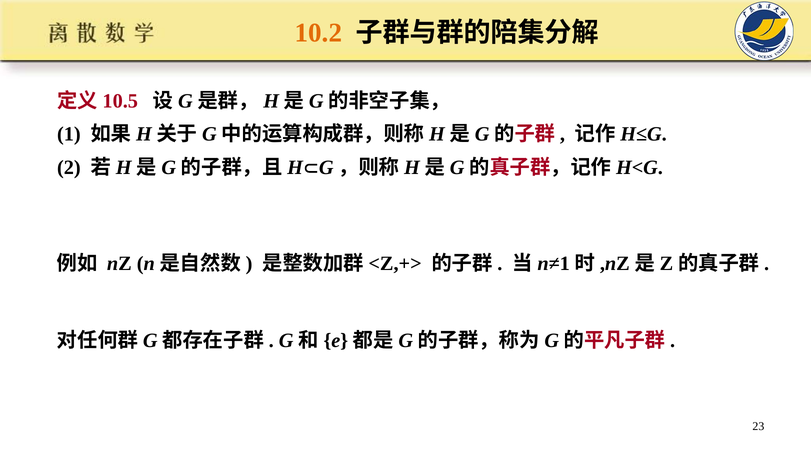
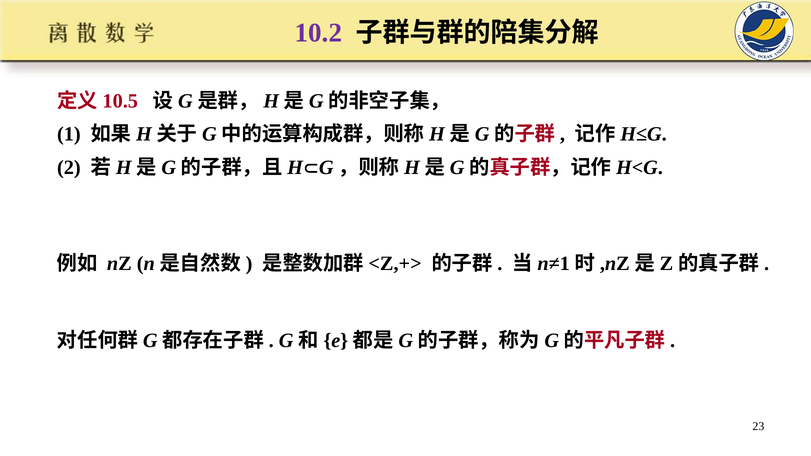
10.2 colour: orange -> purple (319, 33)
